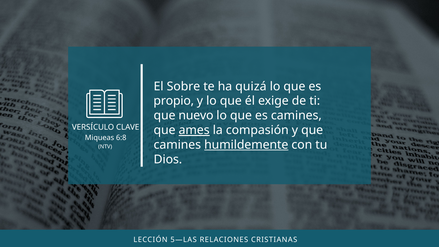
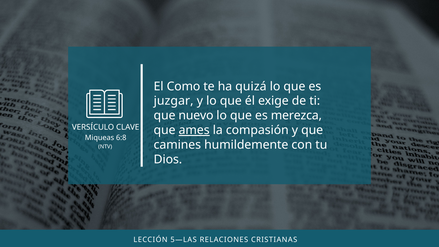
Sobre: Sobre -> Como (183, 86)
propio: propio -> juzgar (174, 101)
es camines: camines -> merezca (296, 116)
humildemente underline: present -> none (246, 145)
